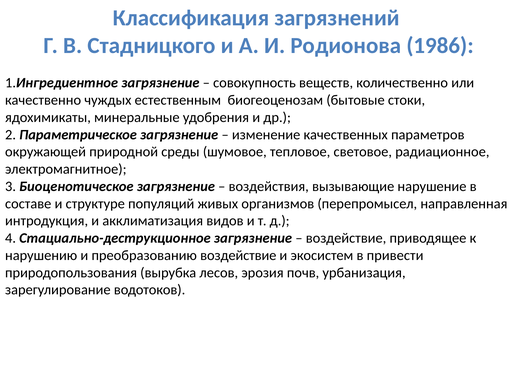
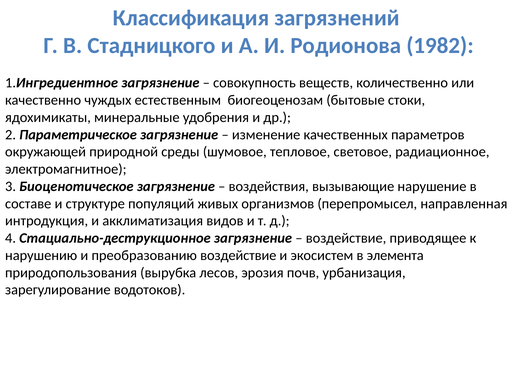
1986: 1986 -> 1982 (440, 46)
привести: привести -> элемента (395, 256)
